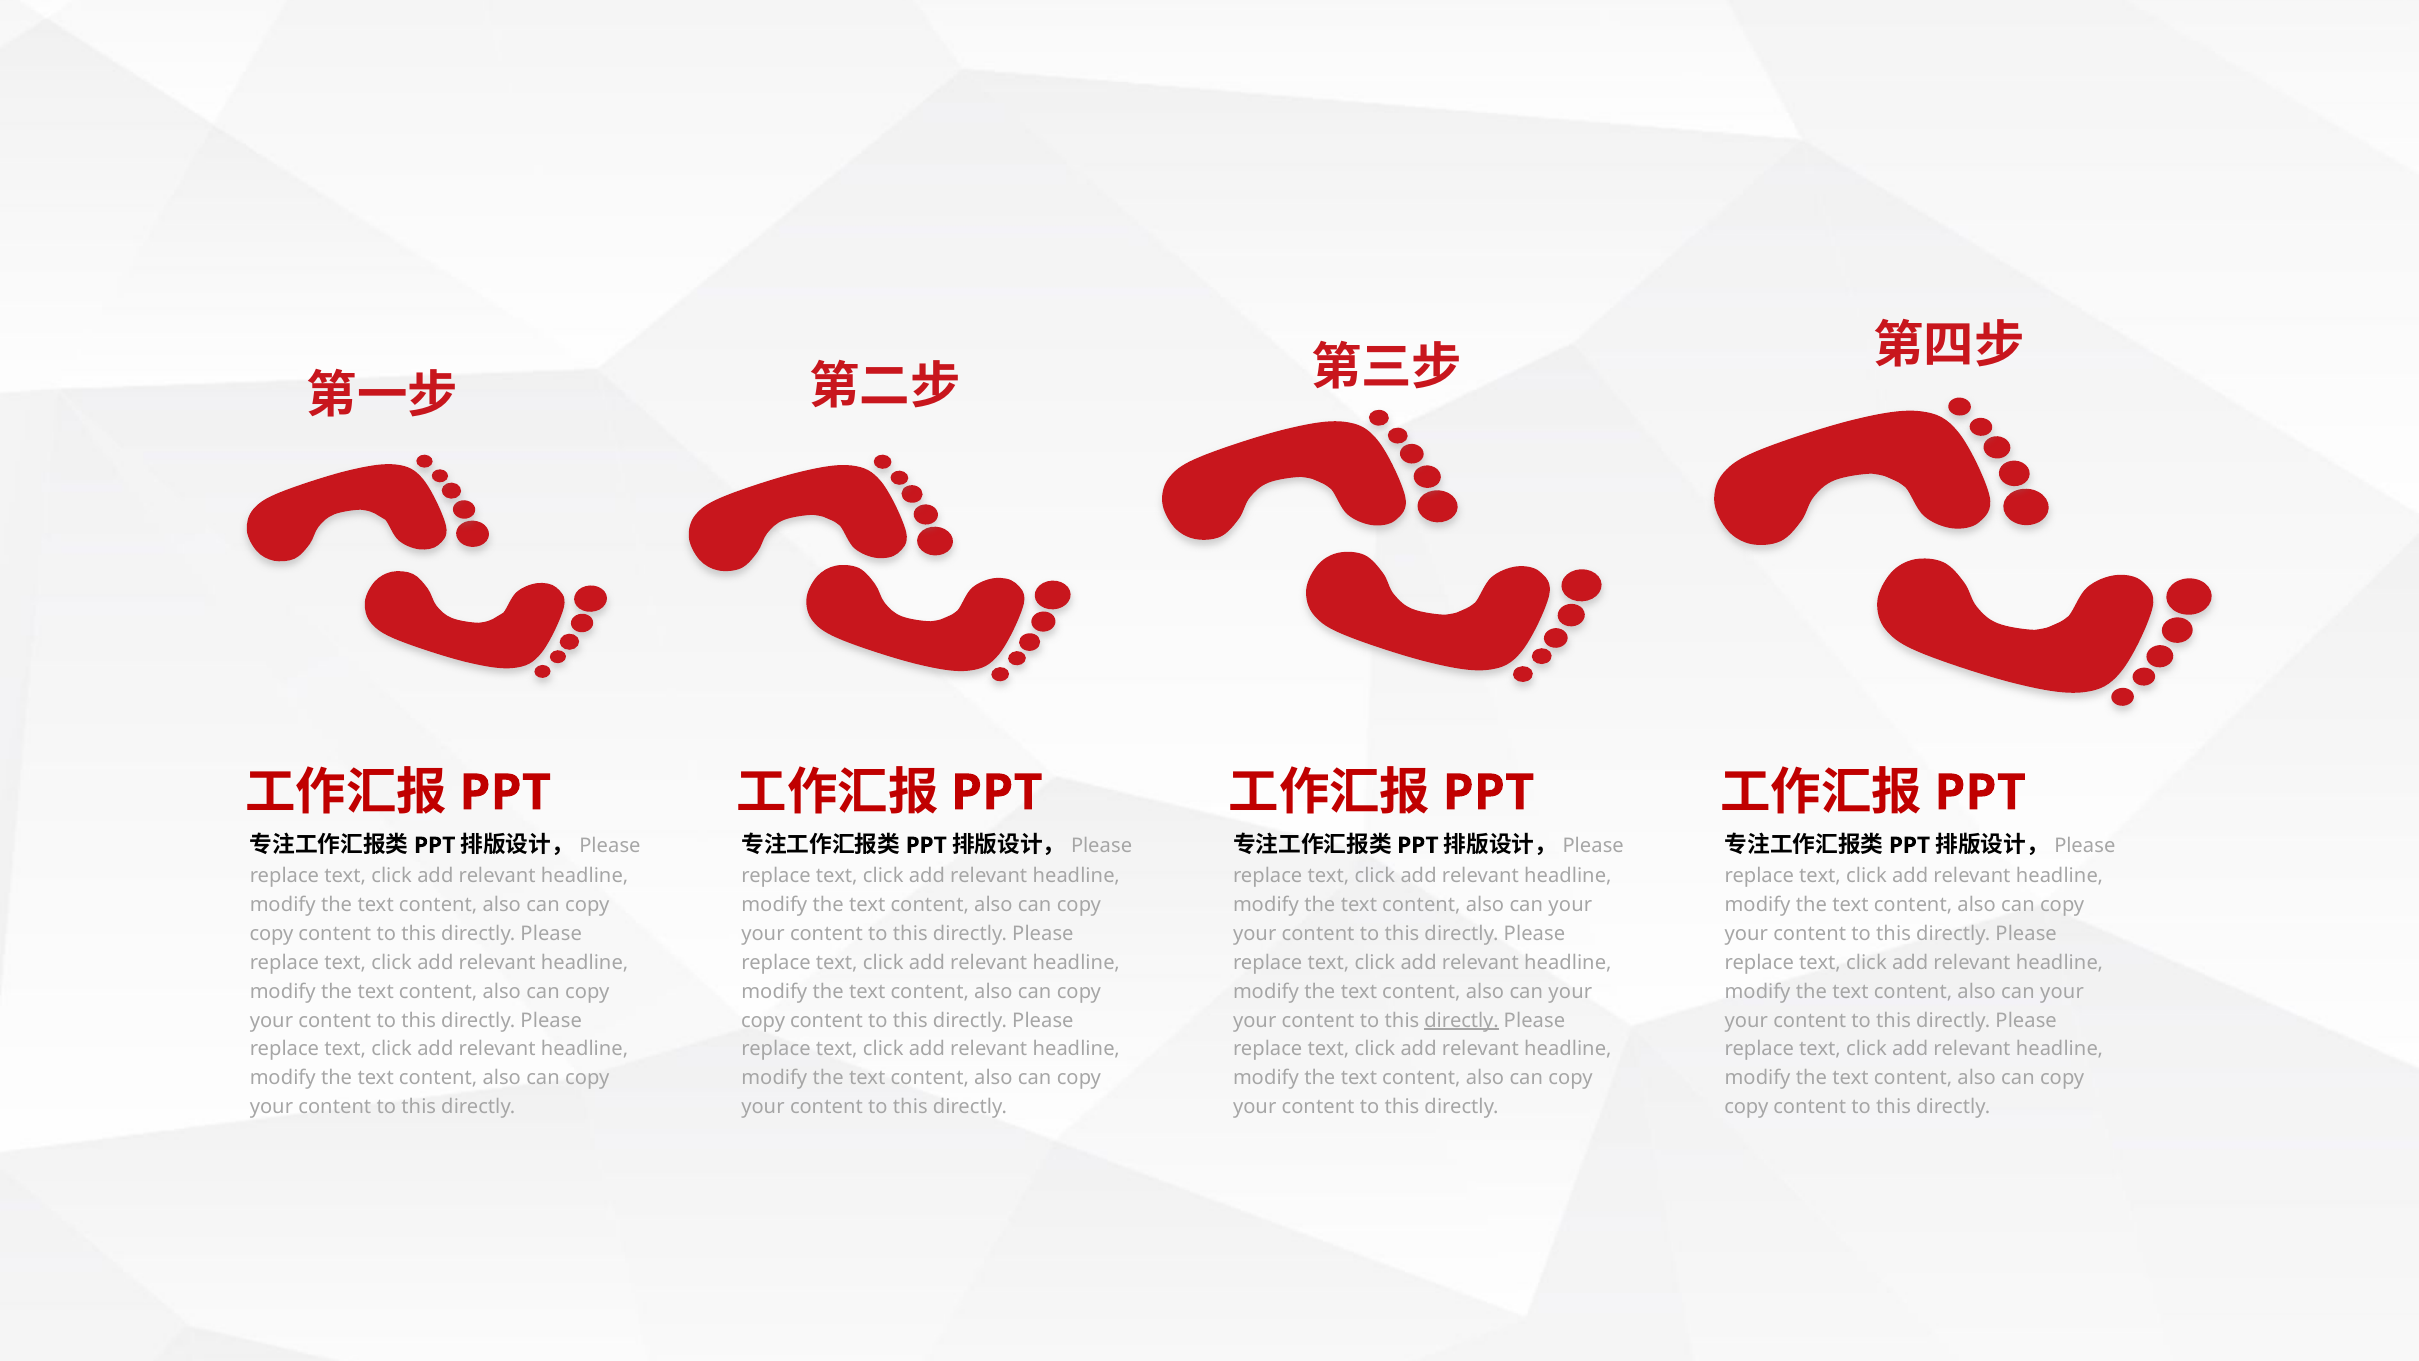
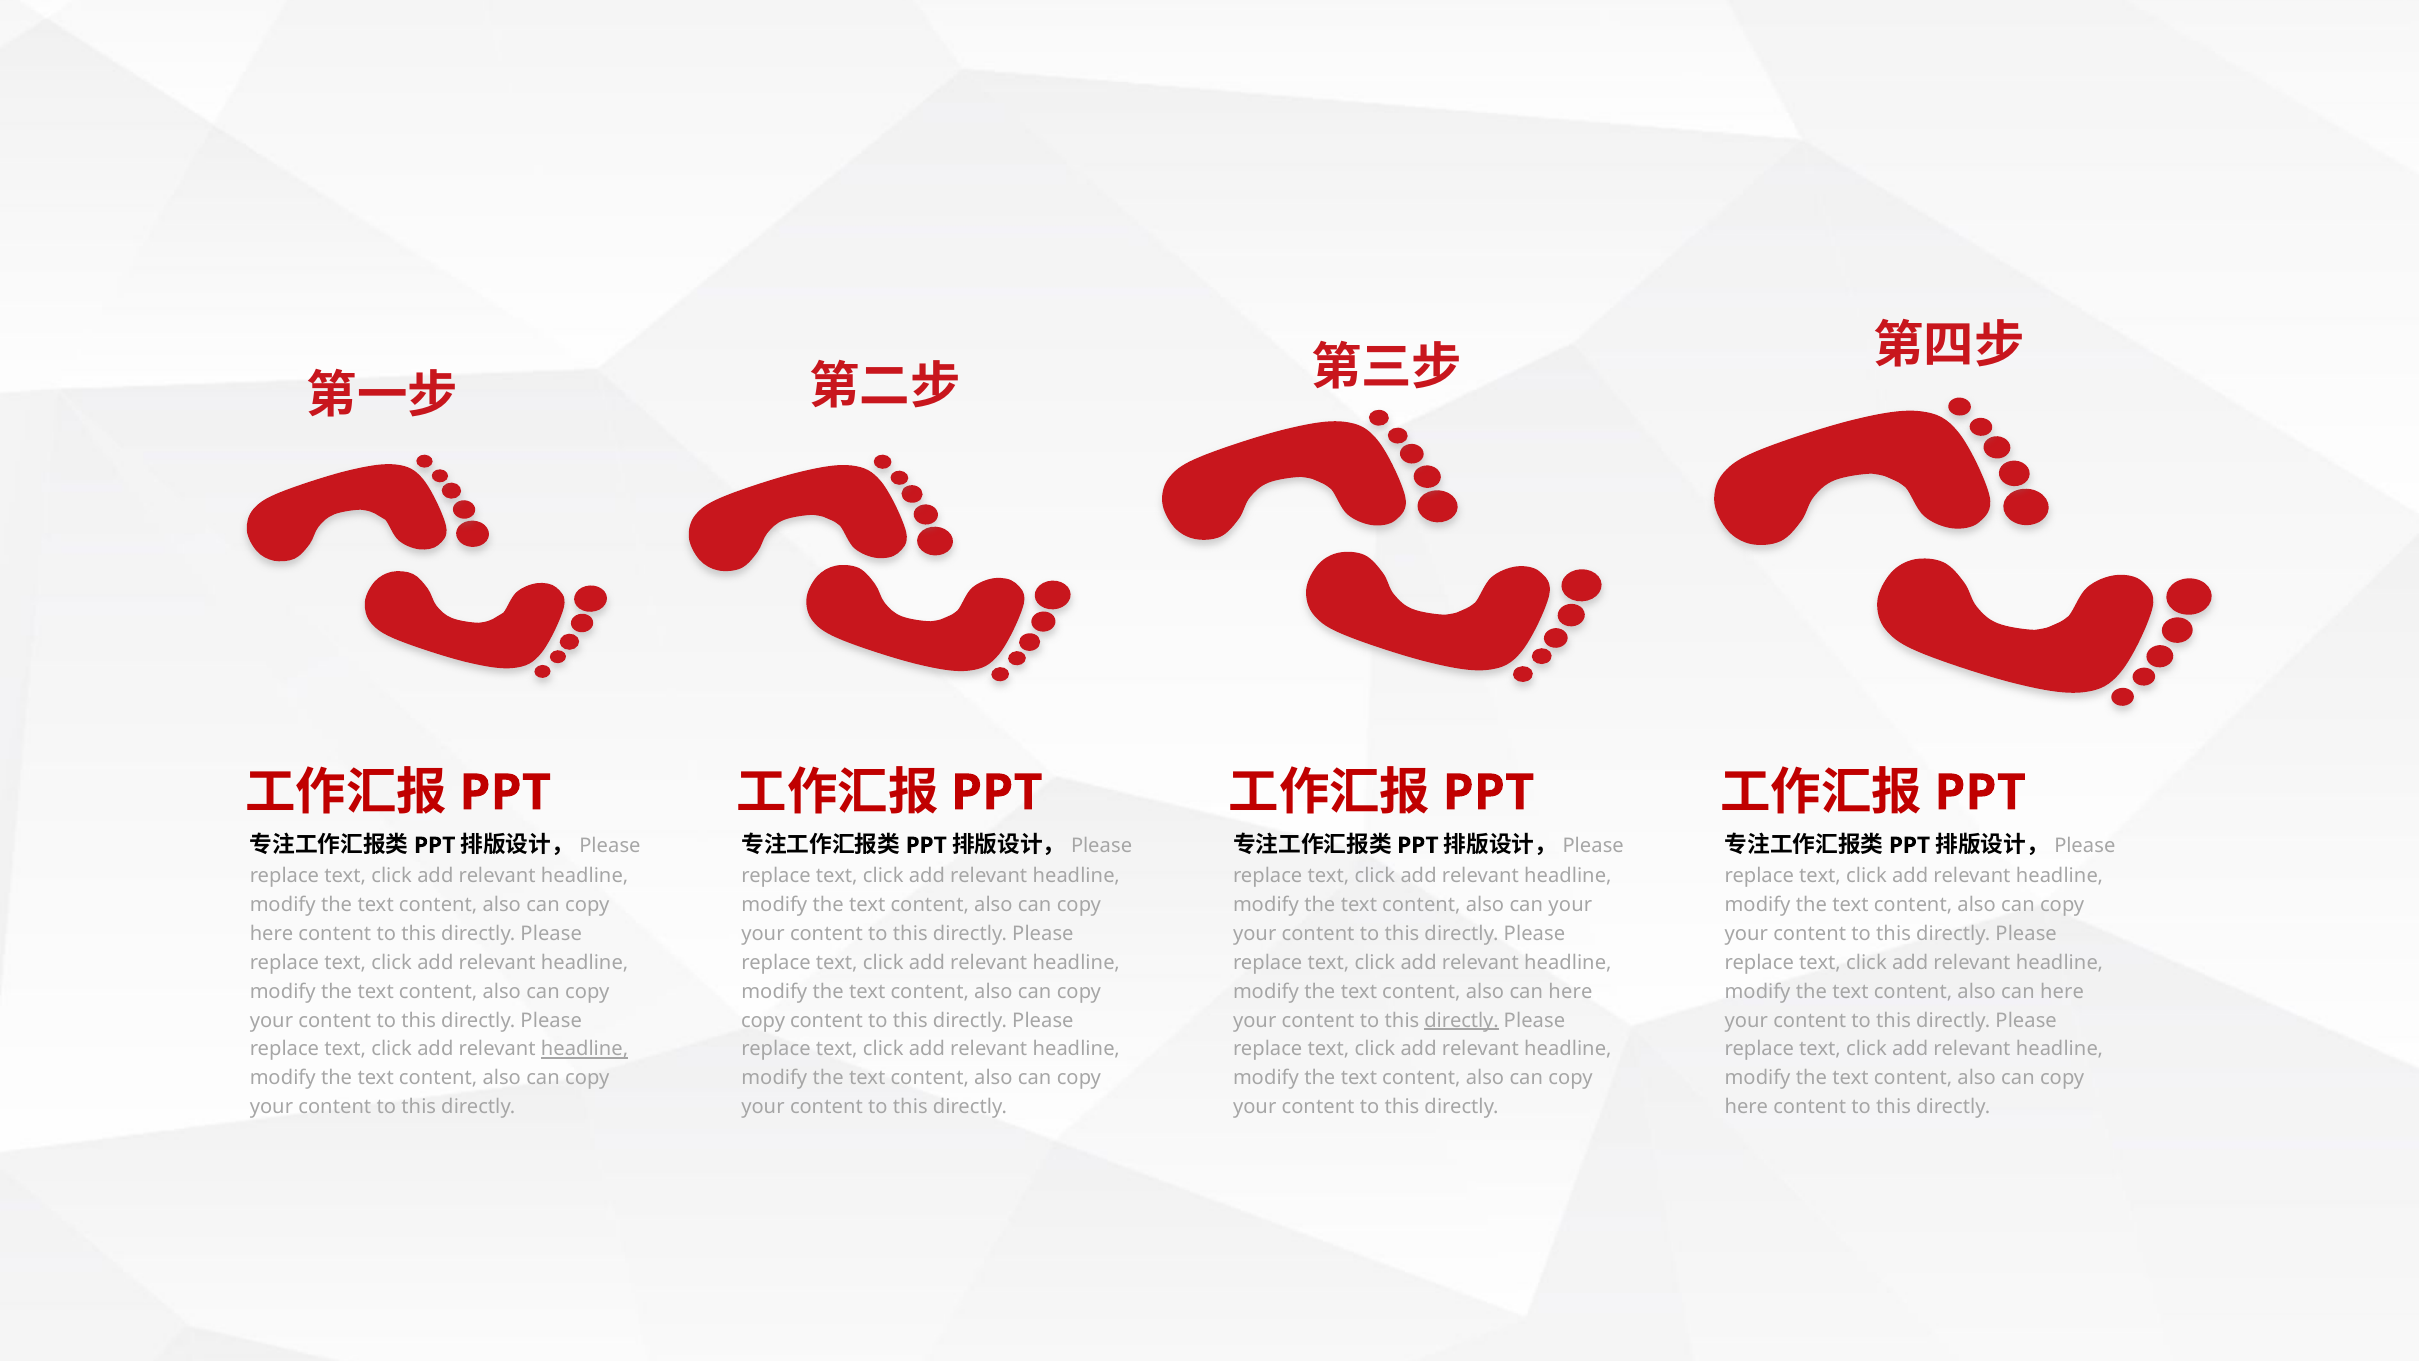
copy: copy -> here (271, 933)
your: your -> here (1570, 991)
your: your -> here (2062, 991)
headline underline: none -> present (585, 1049)
copy: copy -> here (1746, 1107)
